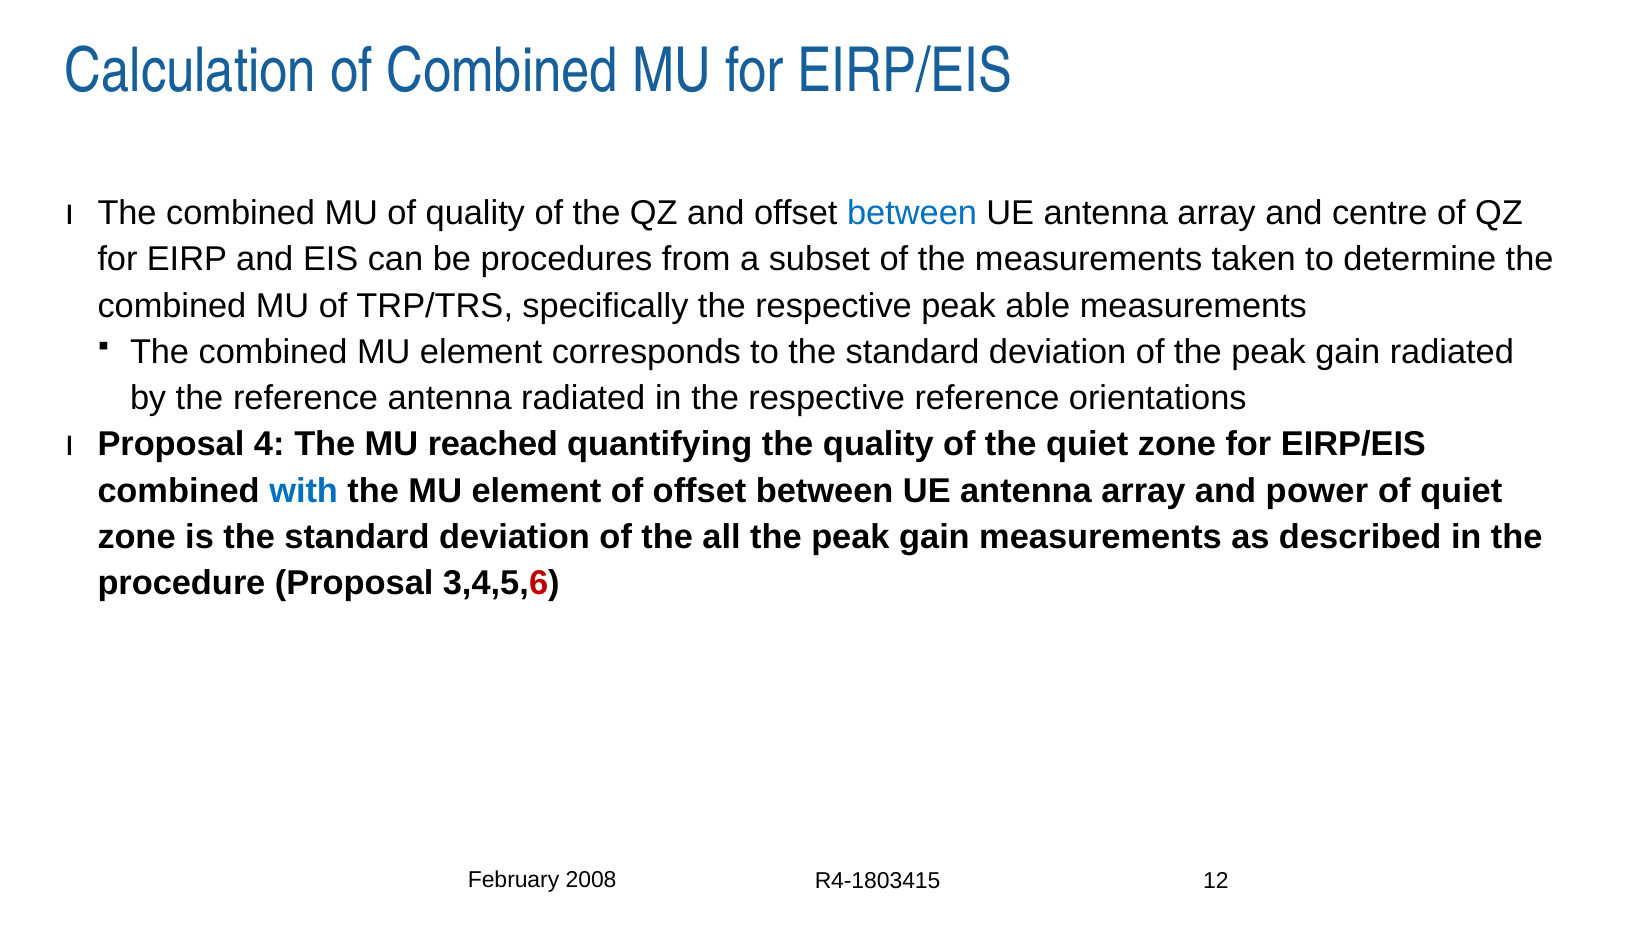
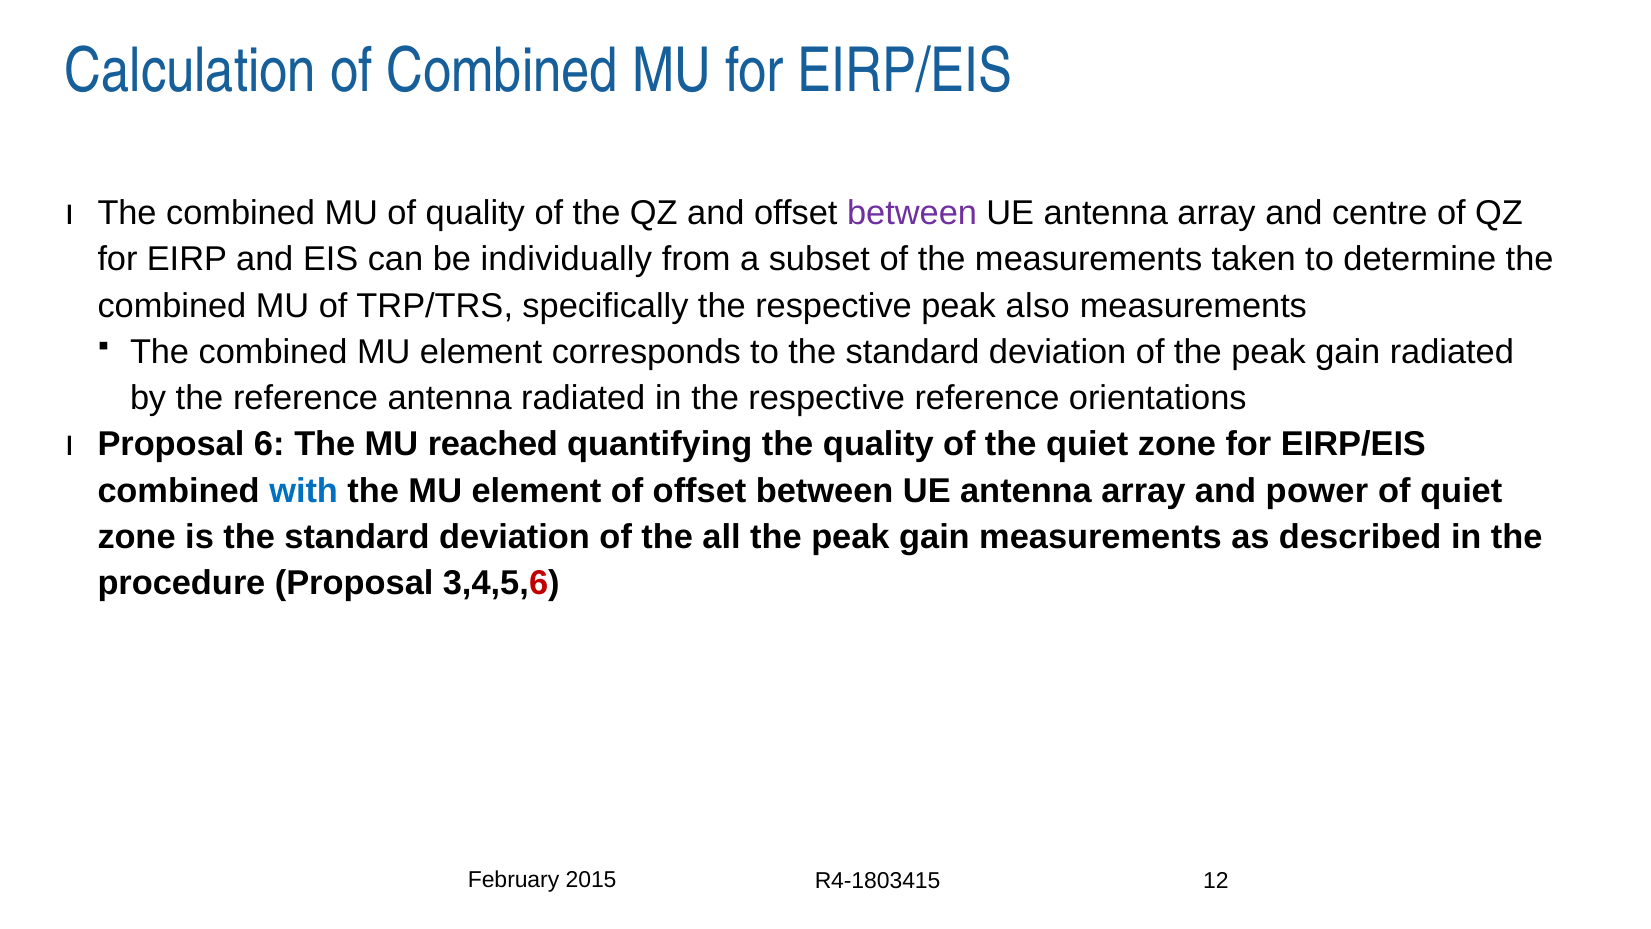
between colour: blue -> purple (912, 213)
procedures: procedures -> individually (566, 259)
able: able -> also (1038, 306)
4: 4 -> 6 (269, 444)
2008: 2008 -> 2015 (591, 880)
